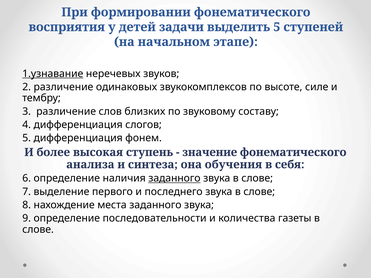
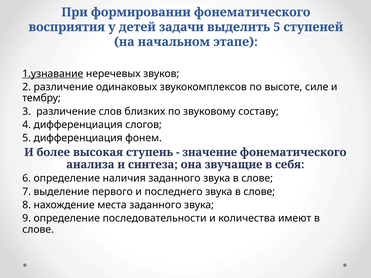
обучения: обучения -> звучащие (234, 165)
заданного underline: present -> none (174, 178)
газеты: газеты -> имеют (295, 218)
